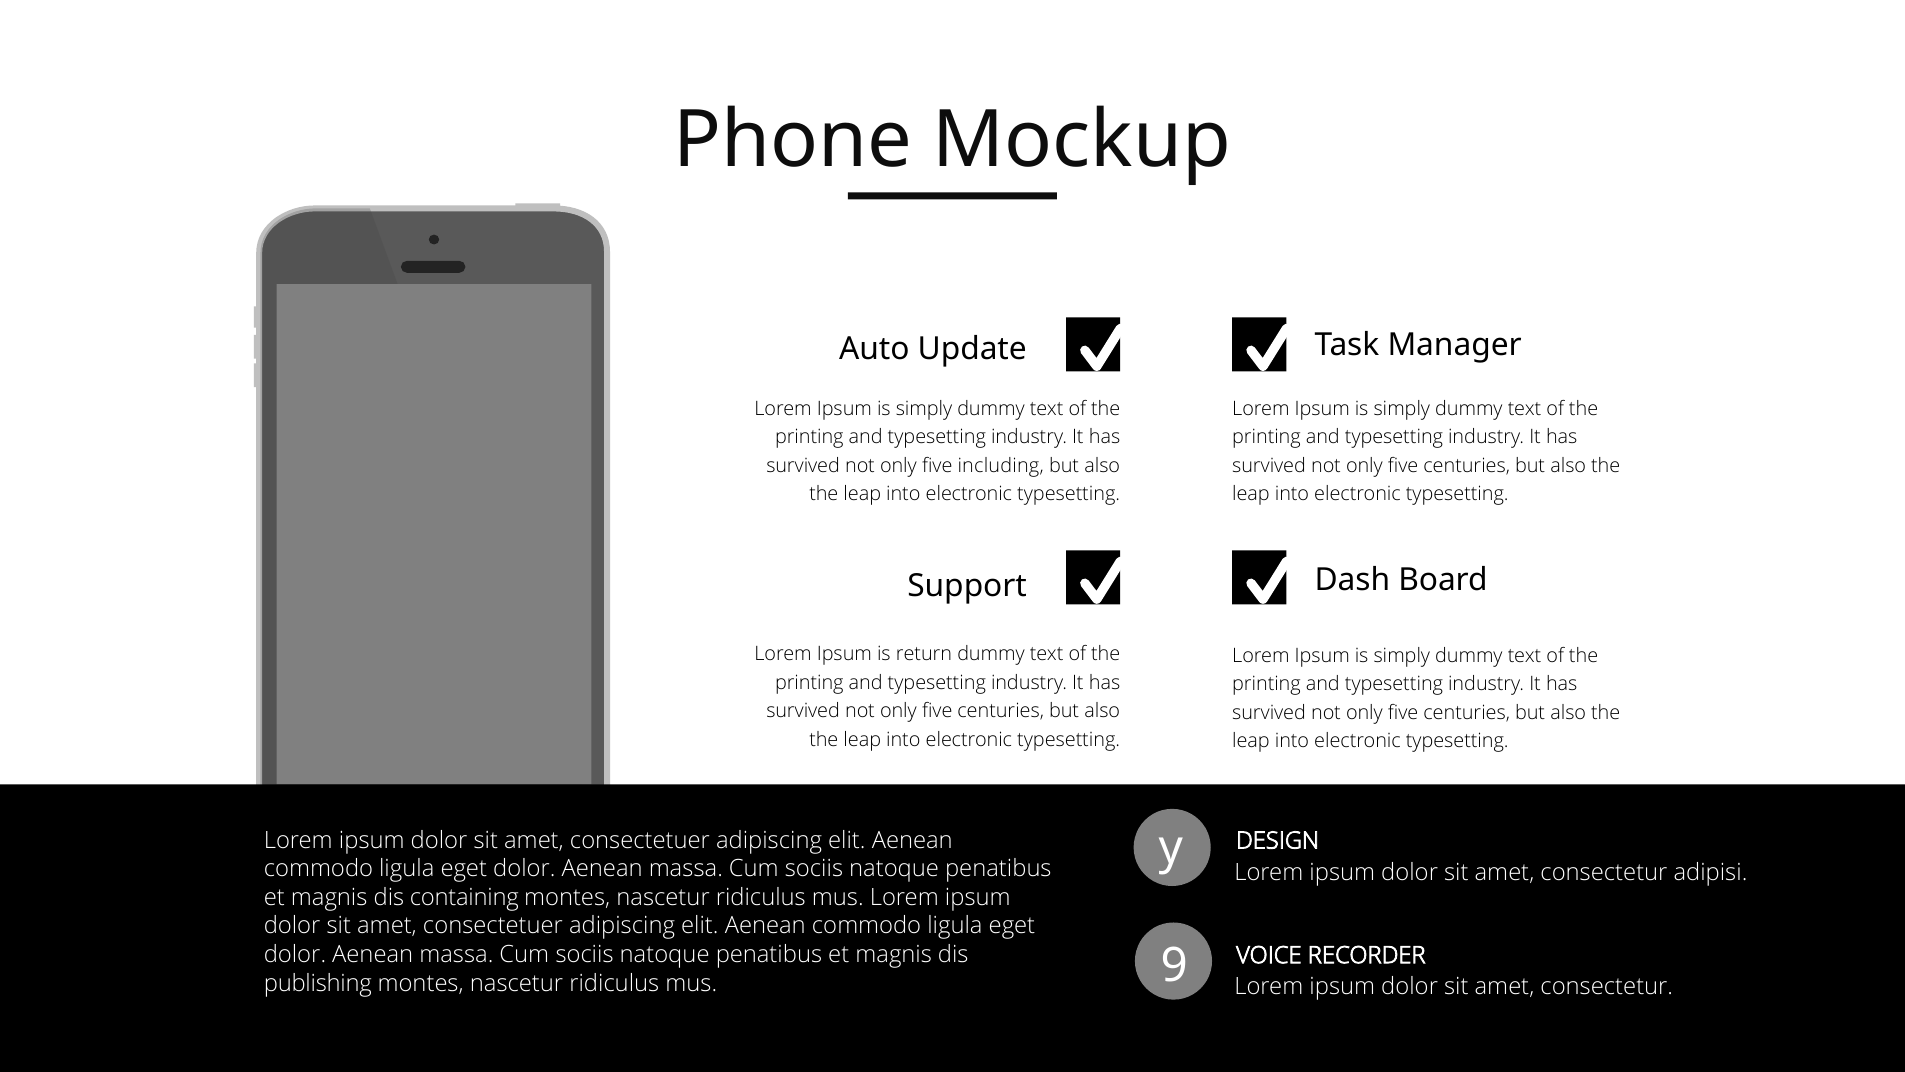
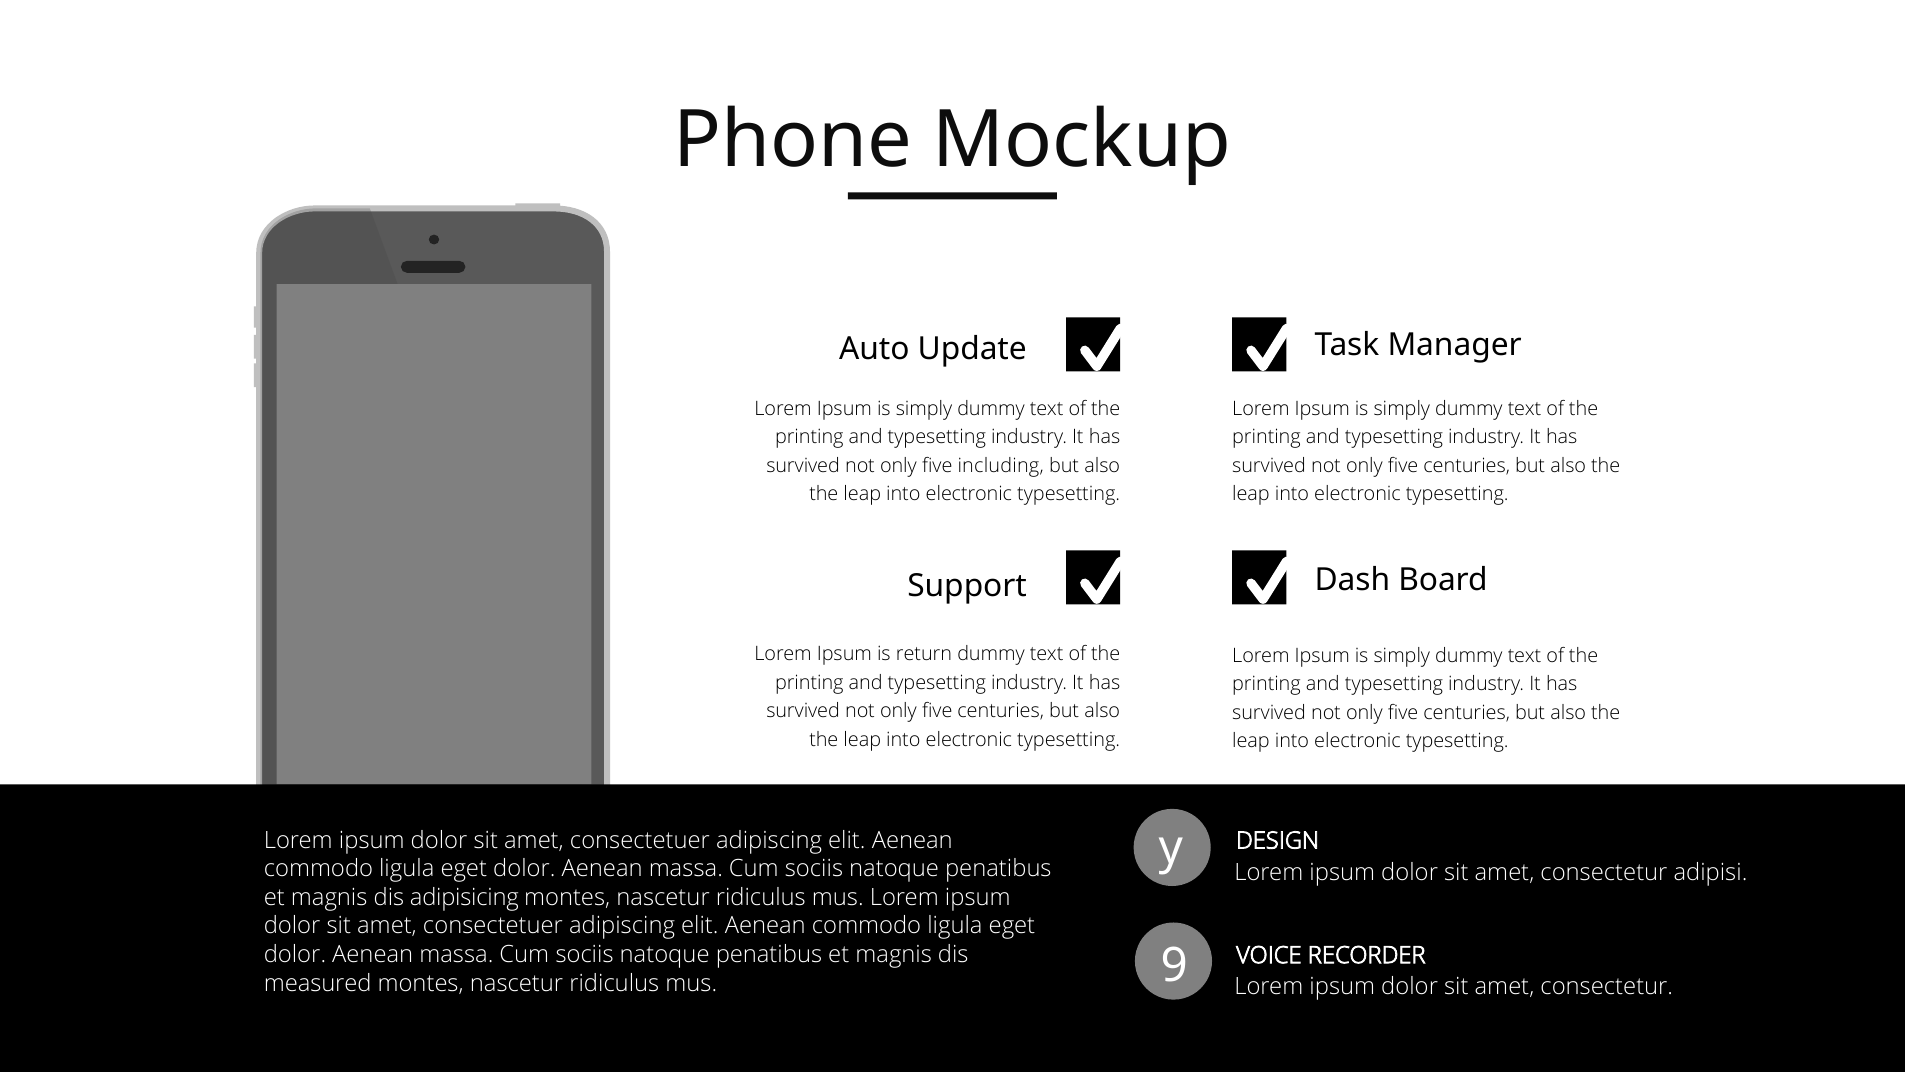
containing: containing -> adipisicing (464, 897)
publishing: publishing -> measured (318, 983)
